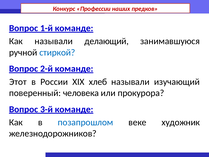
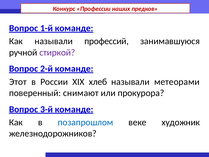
делающий: делающий -> профессий (107, 41)
стиркой colour: blue -> purple (57, 52)
изучающий: изучающий -> метеорами (177, 82)
человека: человека -> снимают (81, 93)
